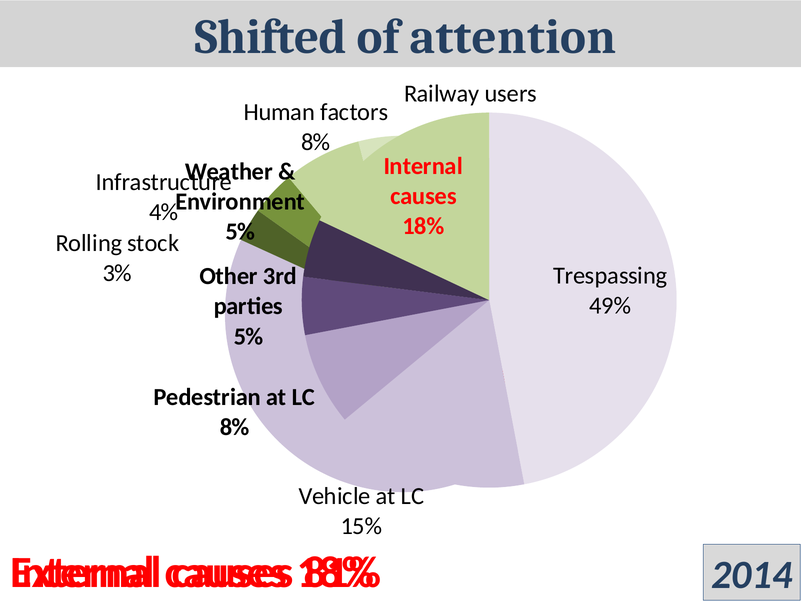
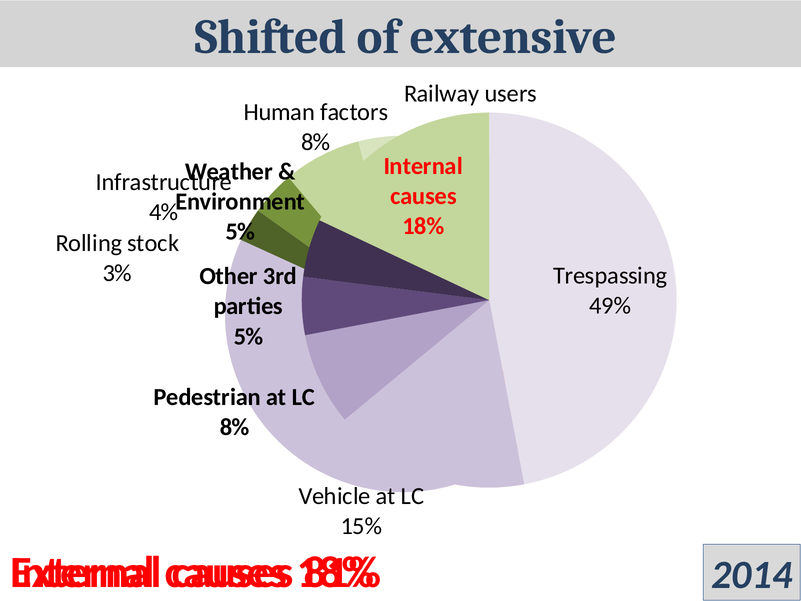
attention: attention -> extensive (513, 37)
